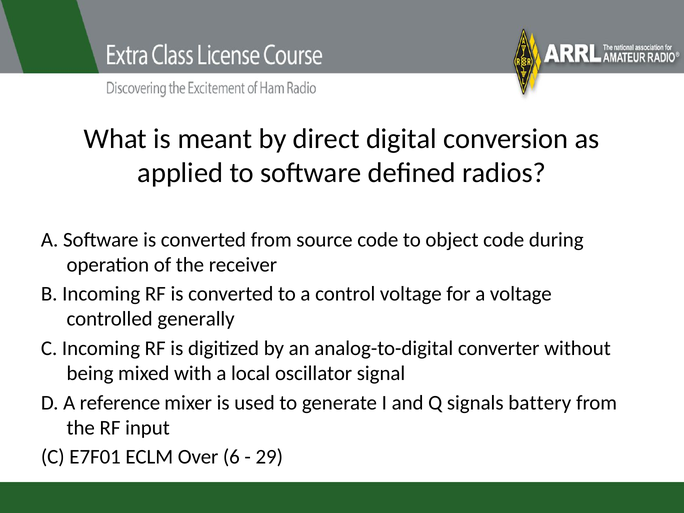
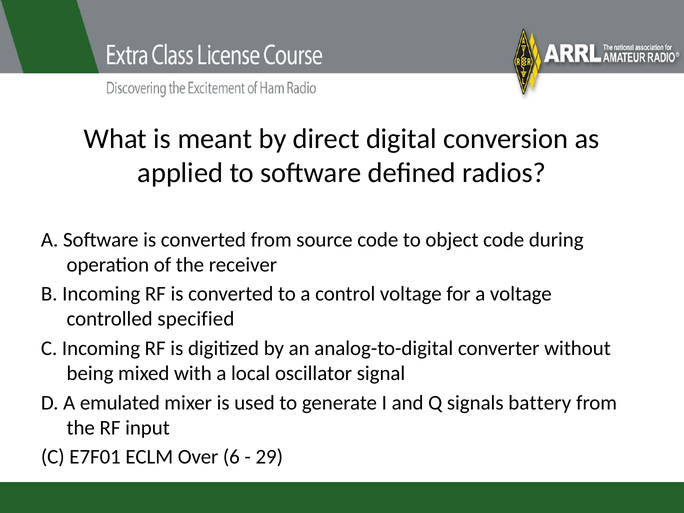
generally: generally -> specified (196, 319)
reference: reference -> emulated (120, 403)
